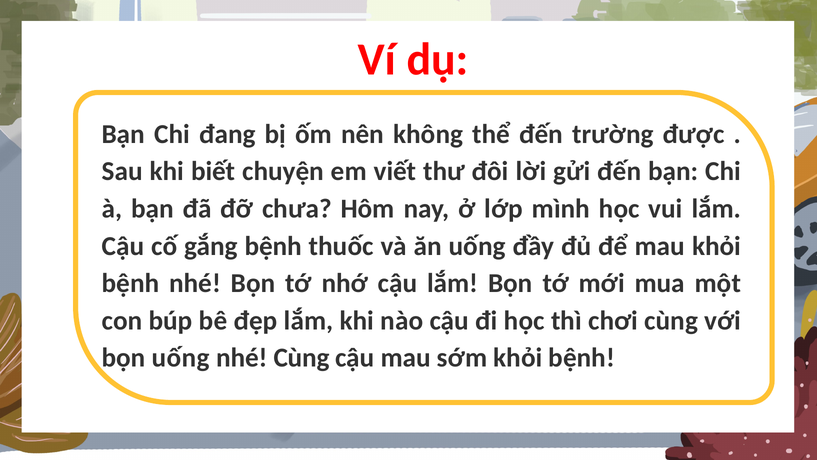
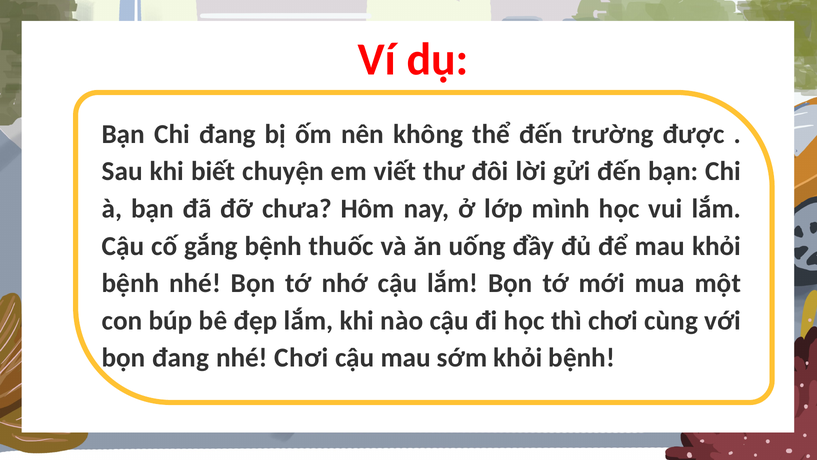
bọn uống: uống -> đang (181, 358)
nhé Cùng: Cùng -> Chơi (301, 358)
